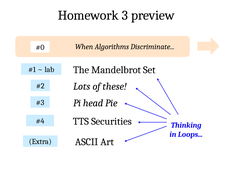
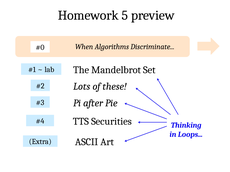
3: 3 -> 5 (125, 15)
head: head -> after (93, 103)
